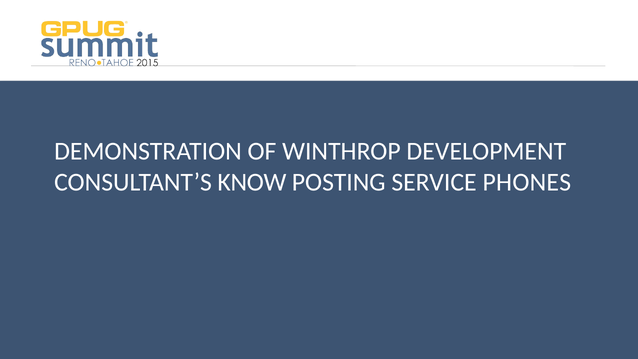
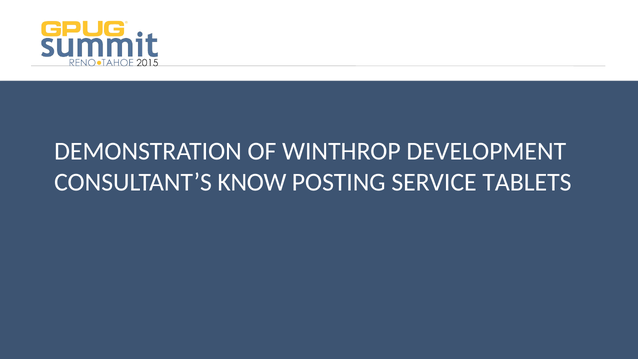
PHONES: PHONES -> TABLETS (527, 182)
